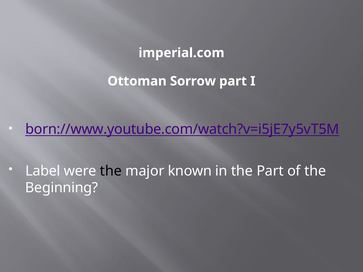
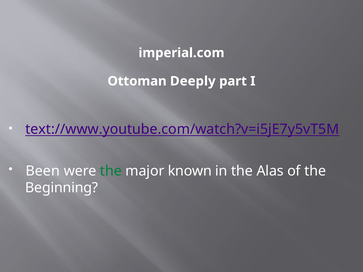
Sorrow: Sorrow -> Deeply (193, 81)
born://www.youtube.com/watch?v=i5jE7y5vT5M: born://www.youtube.com/watch?v=i5jE7y5vT5M -> text://www.youtube.com/watch?v=i5jE7y5vT5M (182, 129)
Label: Label -> Been (43, 171)
the colour: black -> green (111, 171)
the Part: Part -> Alas (270, 171)
